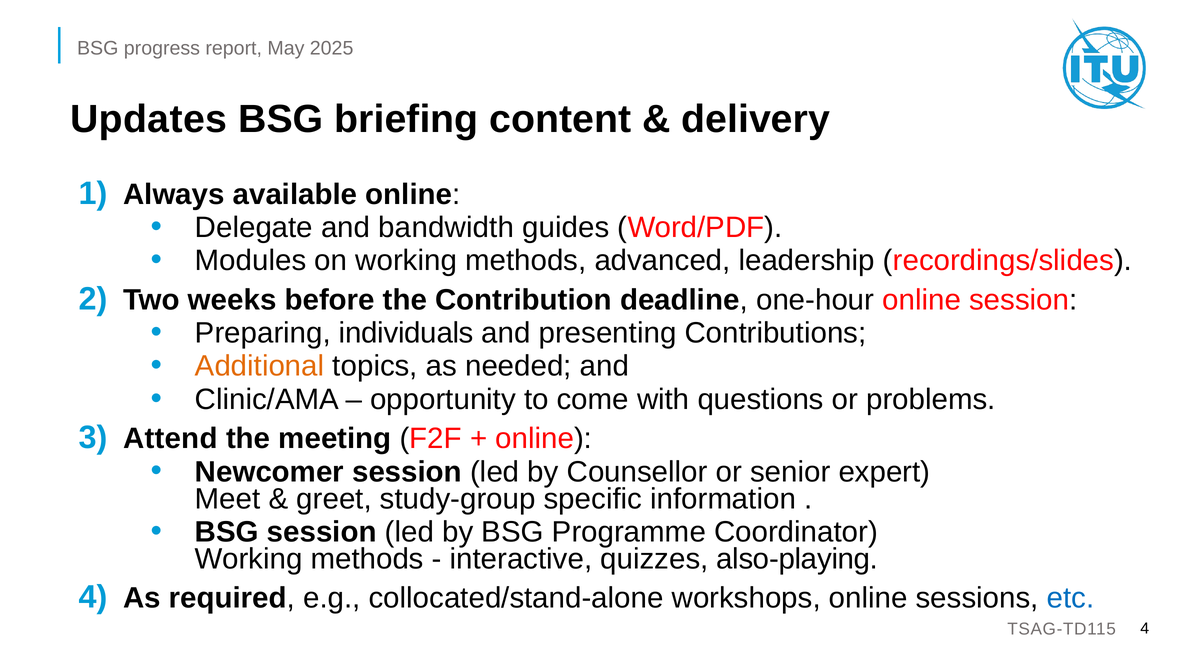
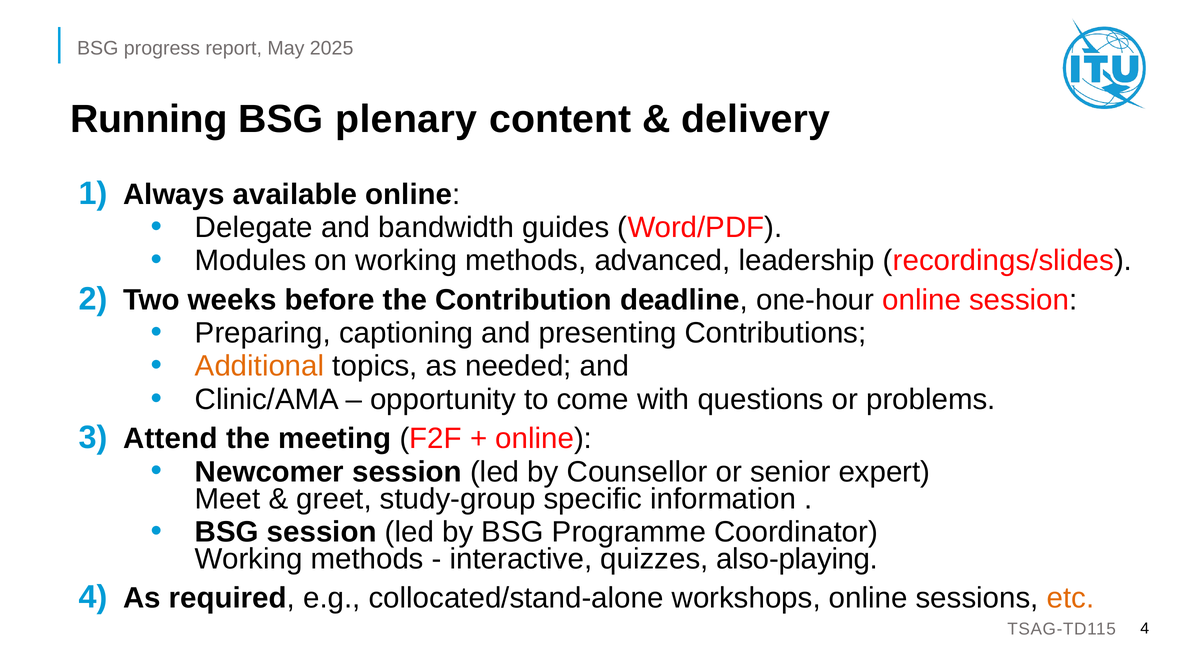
Updates: Updates -> Running (149, 119)
briefing: briefing -> plenary (406, 119)
individuals: individuals -> captioning (406, 333)
etc colour: blue -> orange (1070, 598)
